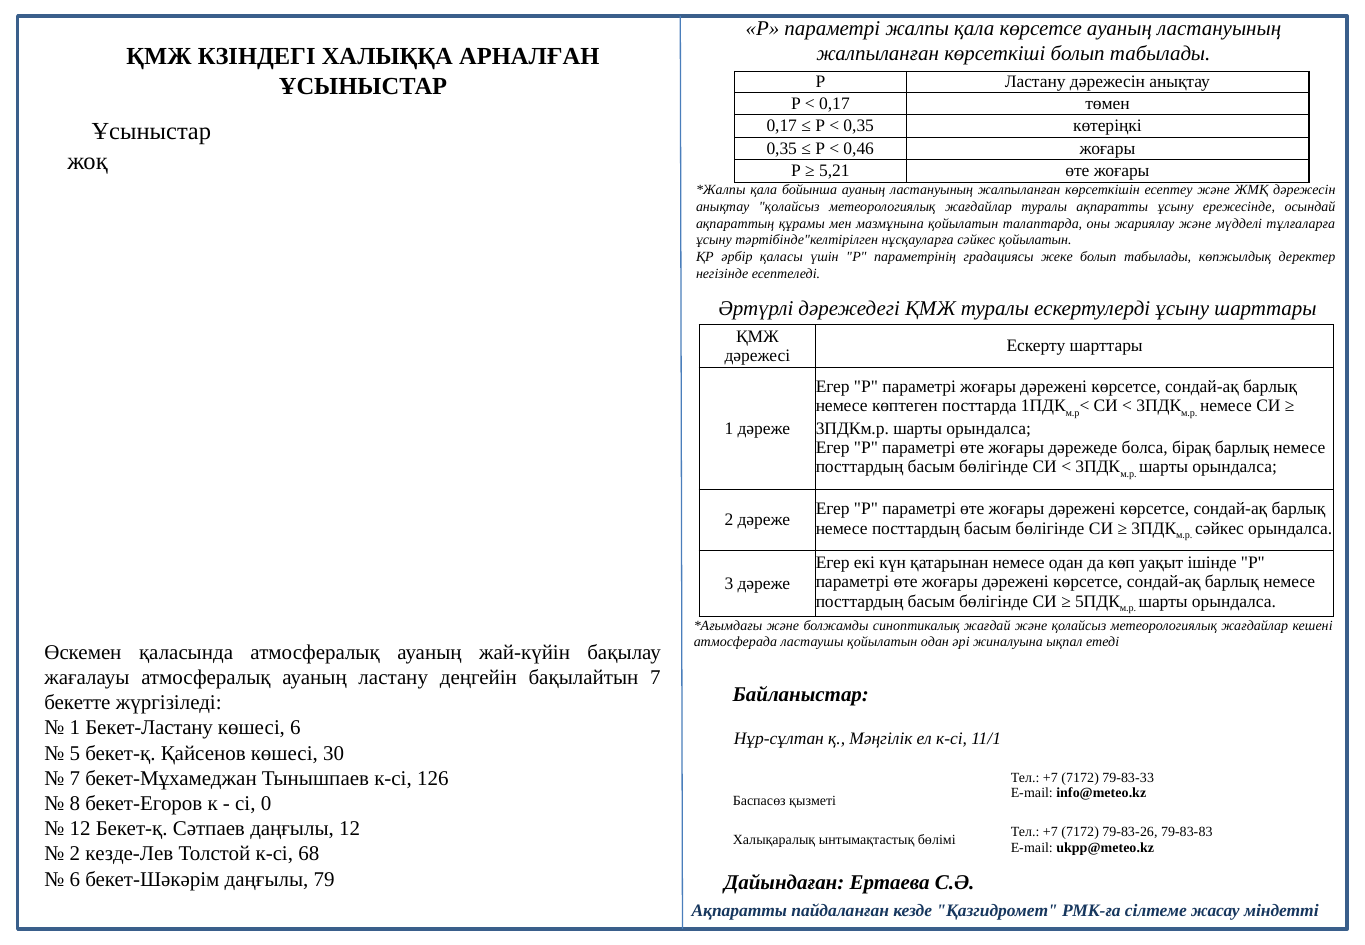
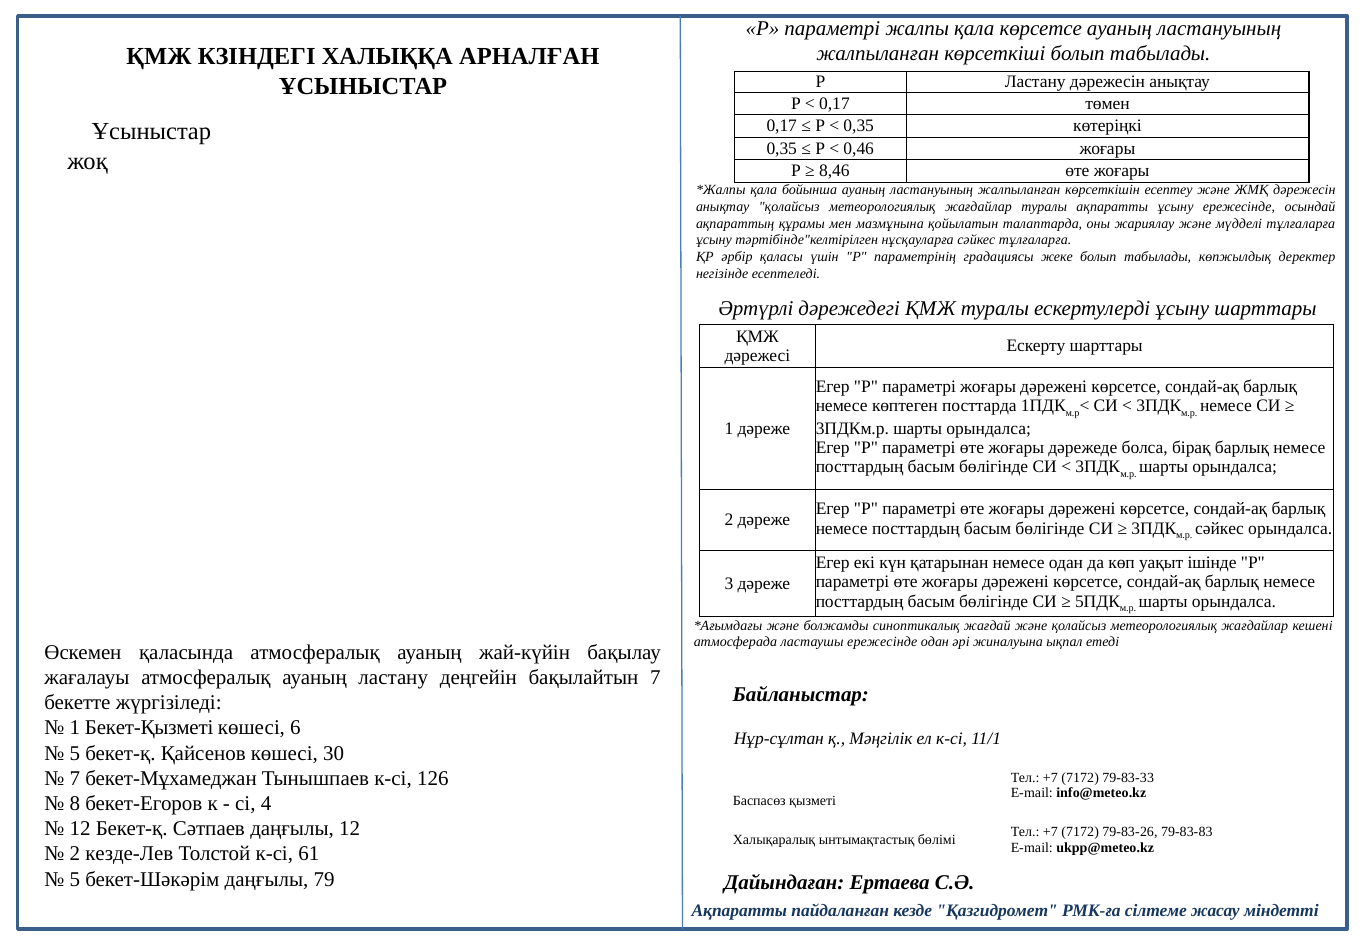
5,21: 5,21 -> 8,46 (834, 171)
сәйкес қойылатын: қойылатын -> тұлғаларға (1035, 240)
ластаушы қойылатын: қойылатын -> ережесінде (882, 642)
Бекет-Ластану: Бекет-Ластану -> Бекет-Қызметі (149, 728)
0: 0 -> 4 (266, 804)
68: 68 -> 61 (309, 854)
6: 6 -> 5 (75, 879)
